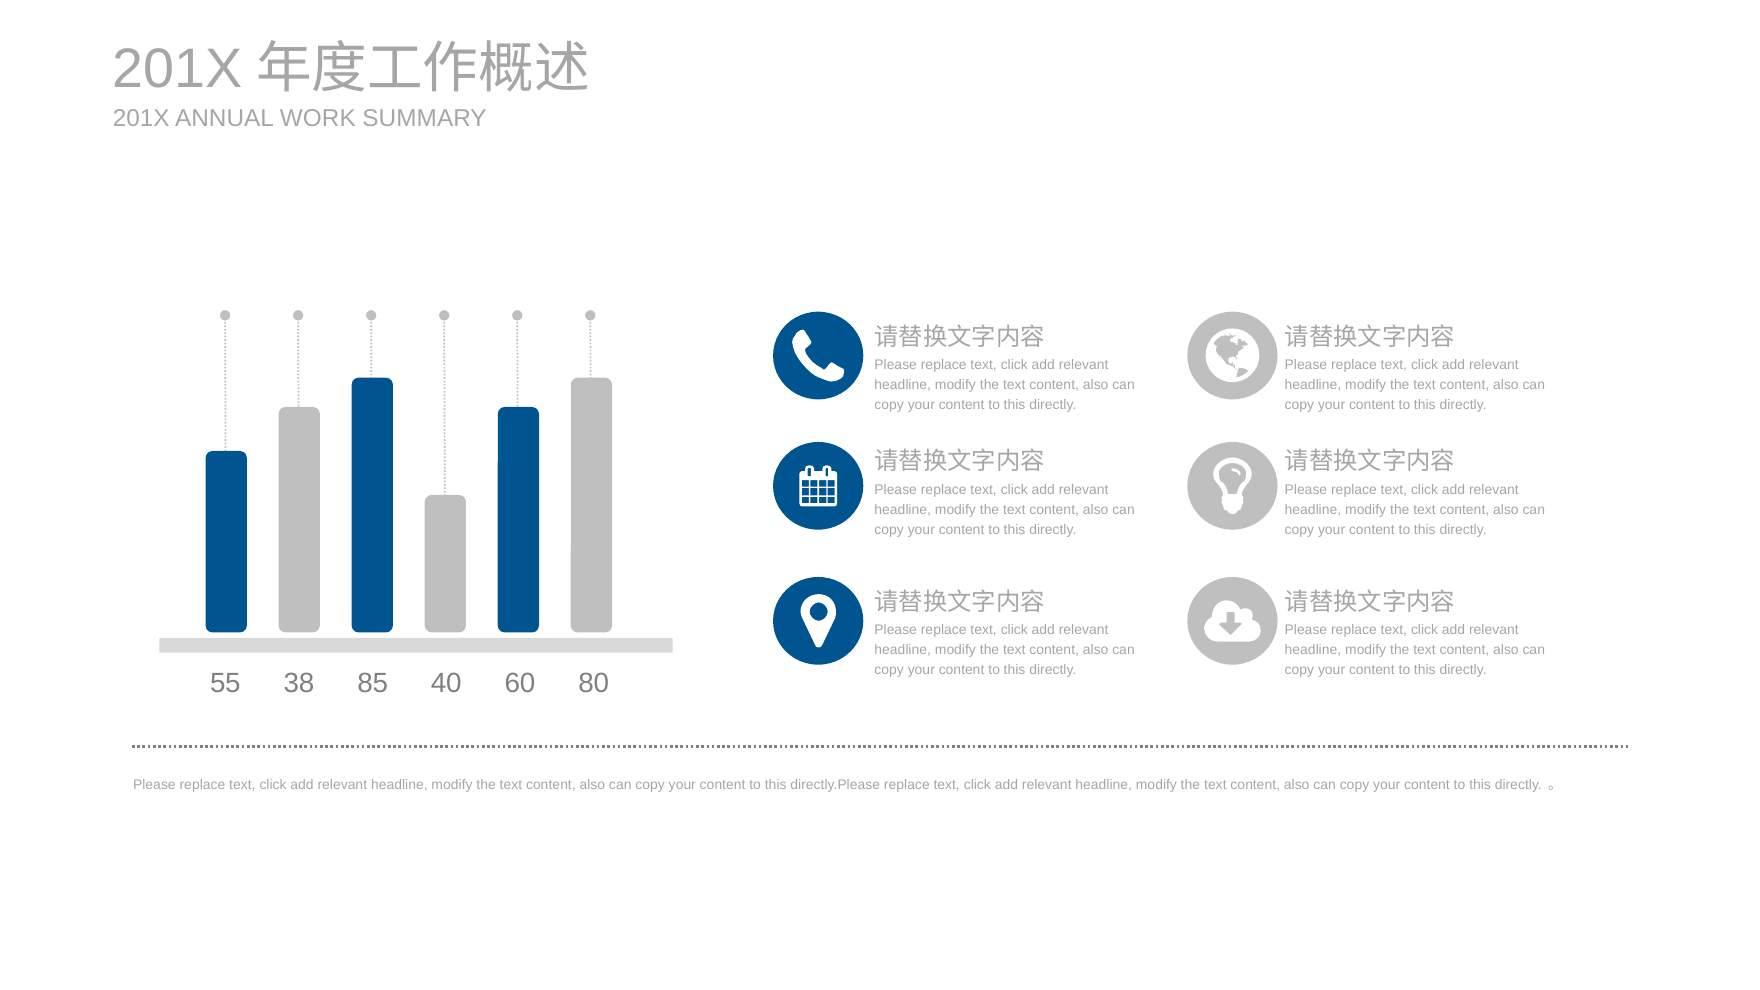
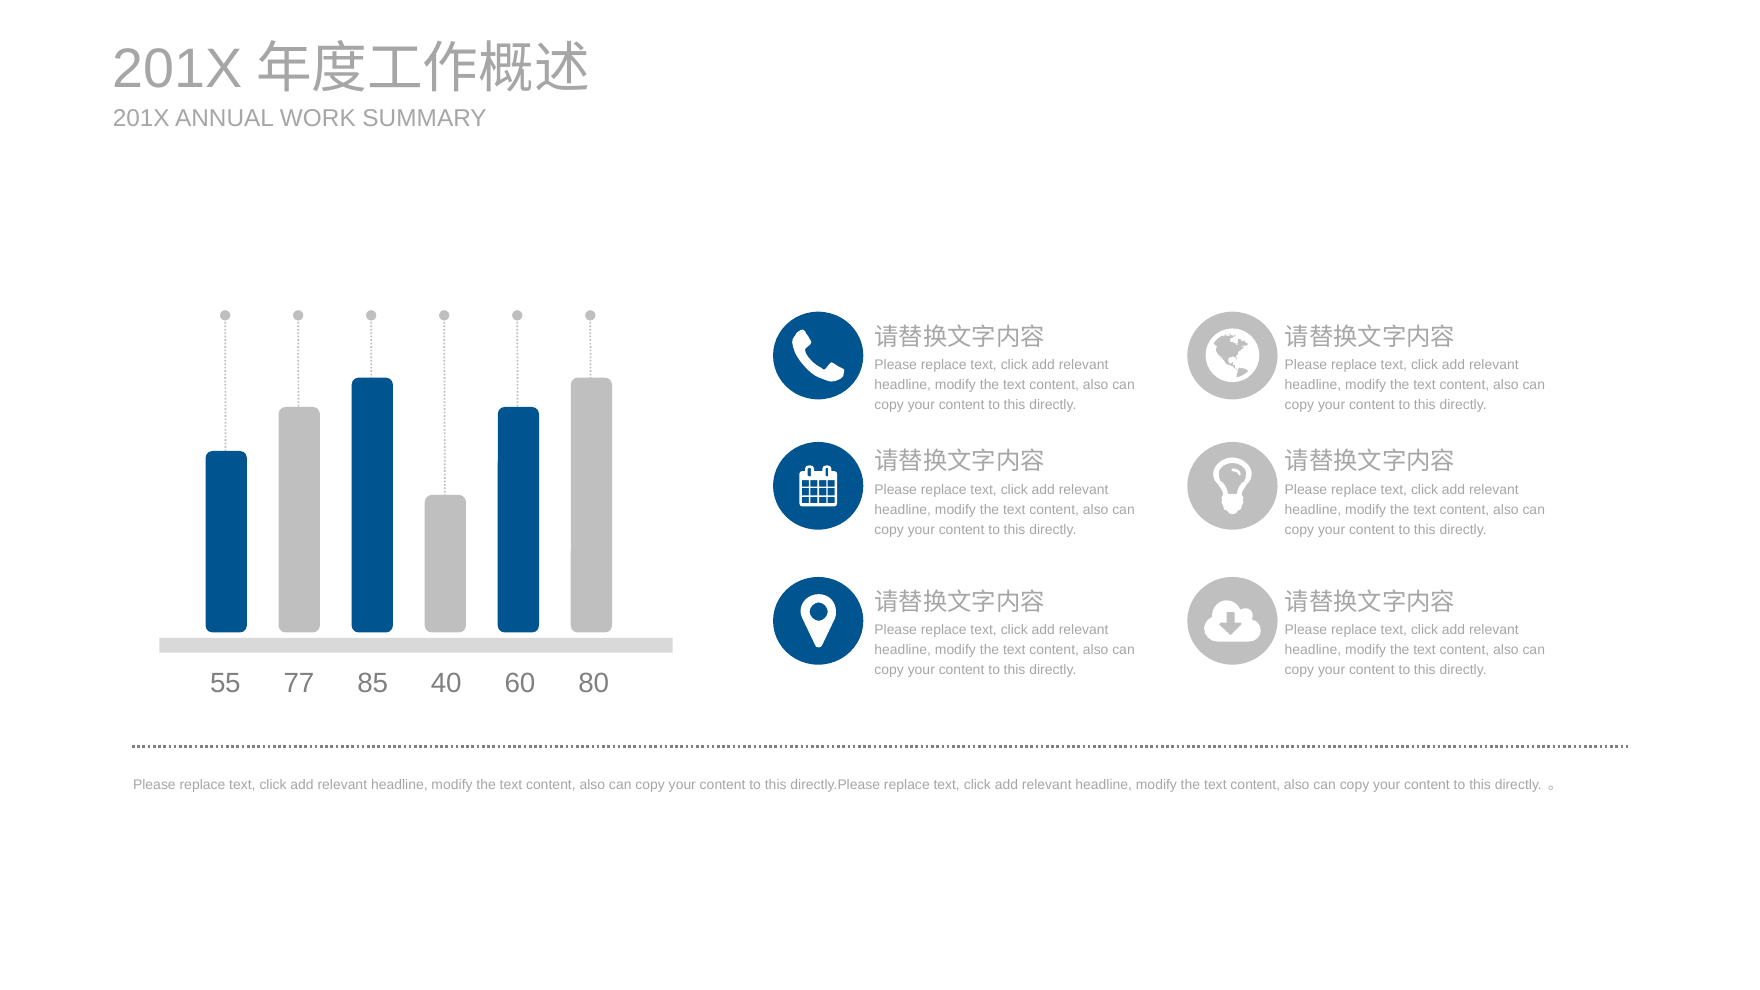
38: 38 -> 77 (299, 684)
